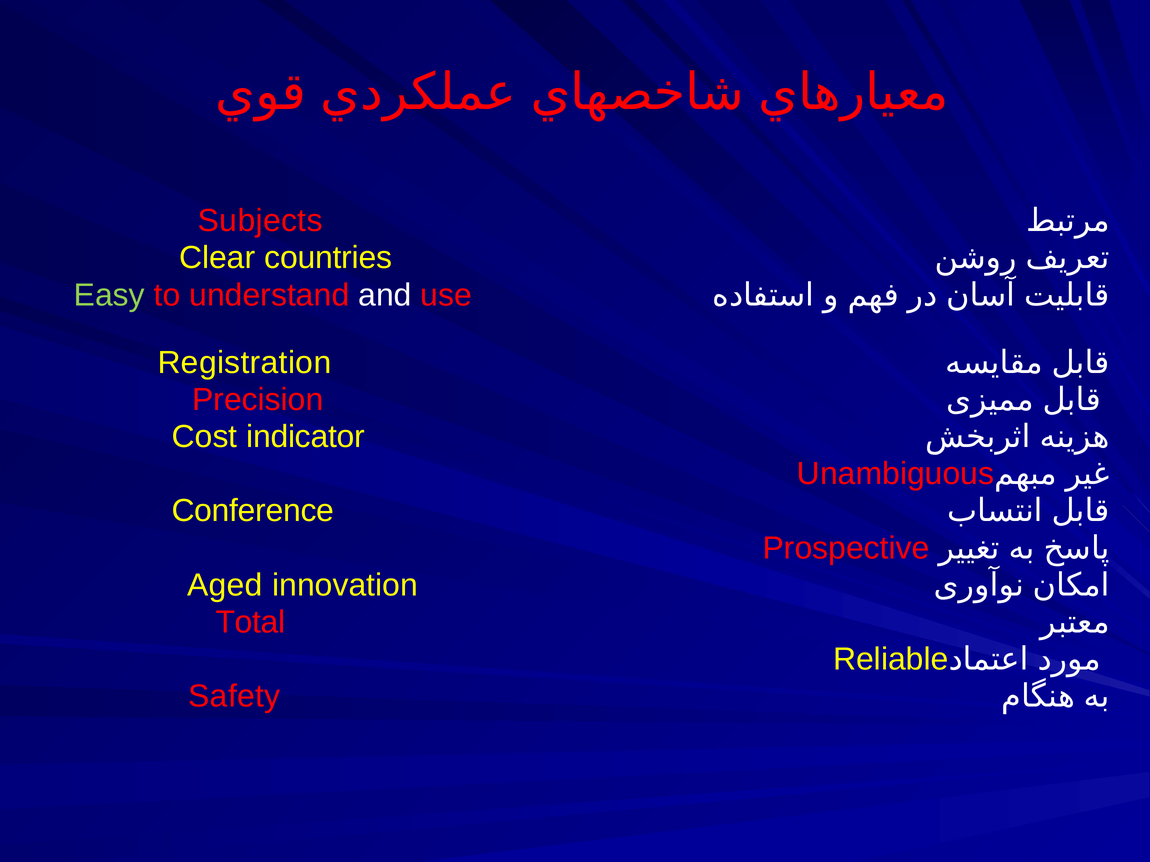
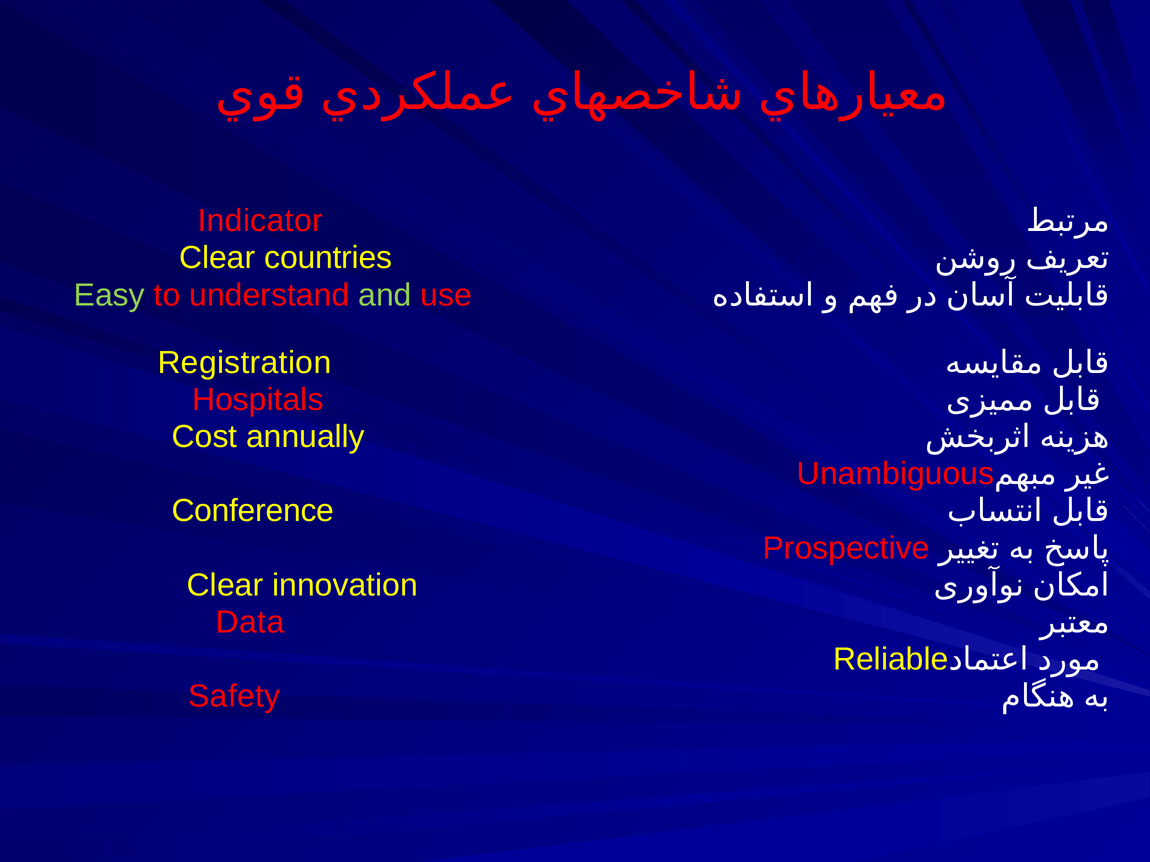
Subjects: Subjects -> Indicator (260, 221)
and colour: white -> light green (385, 295)
Precision: Precision -> Hospitals (258, 400)
indicator: indicator -> annually (306, 437)
Aged: Aged -> Clear (225, 585)
Total: Total -> Data (250, 622)
